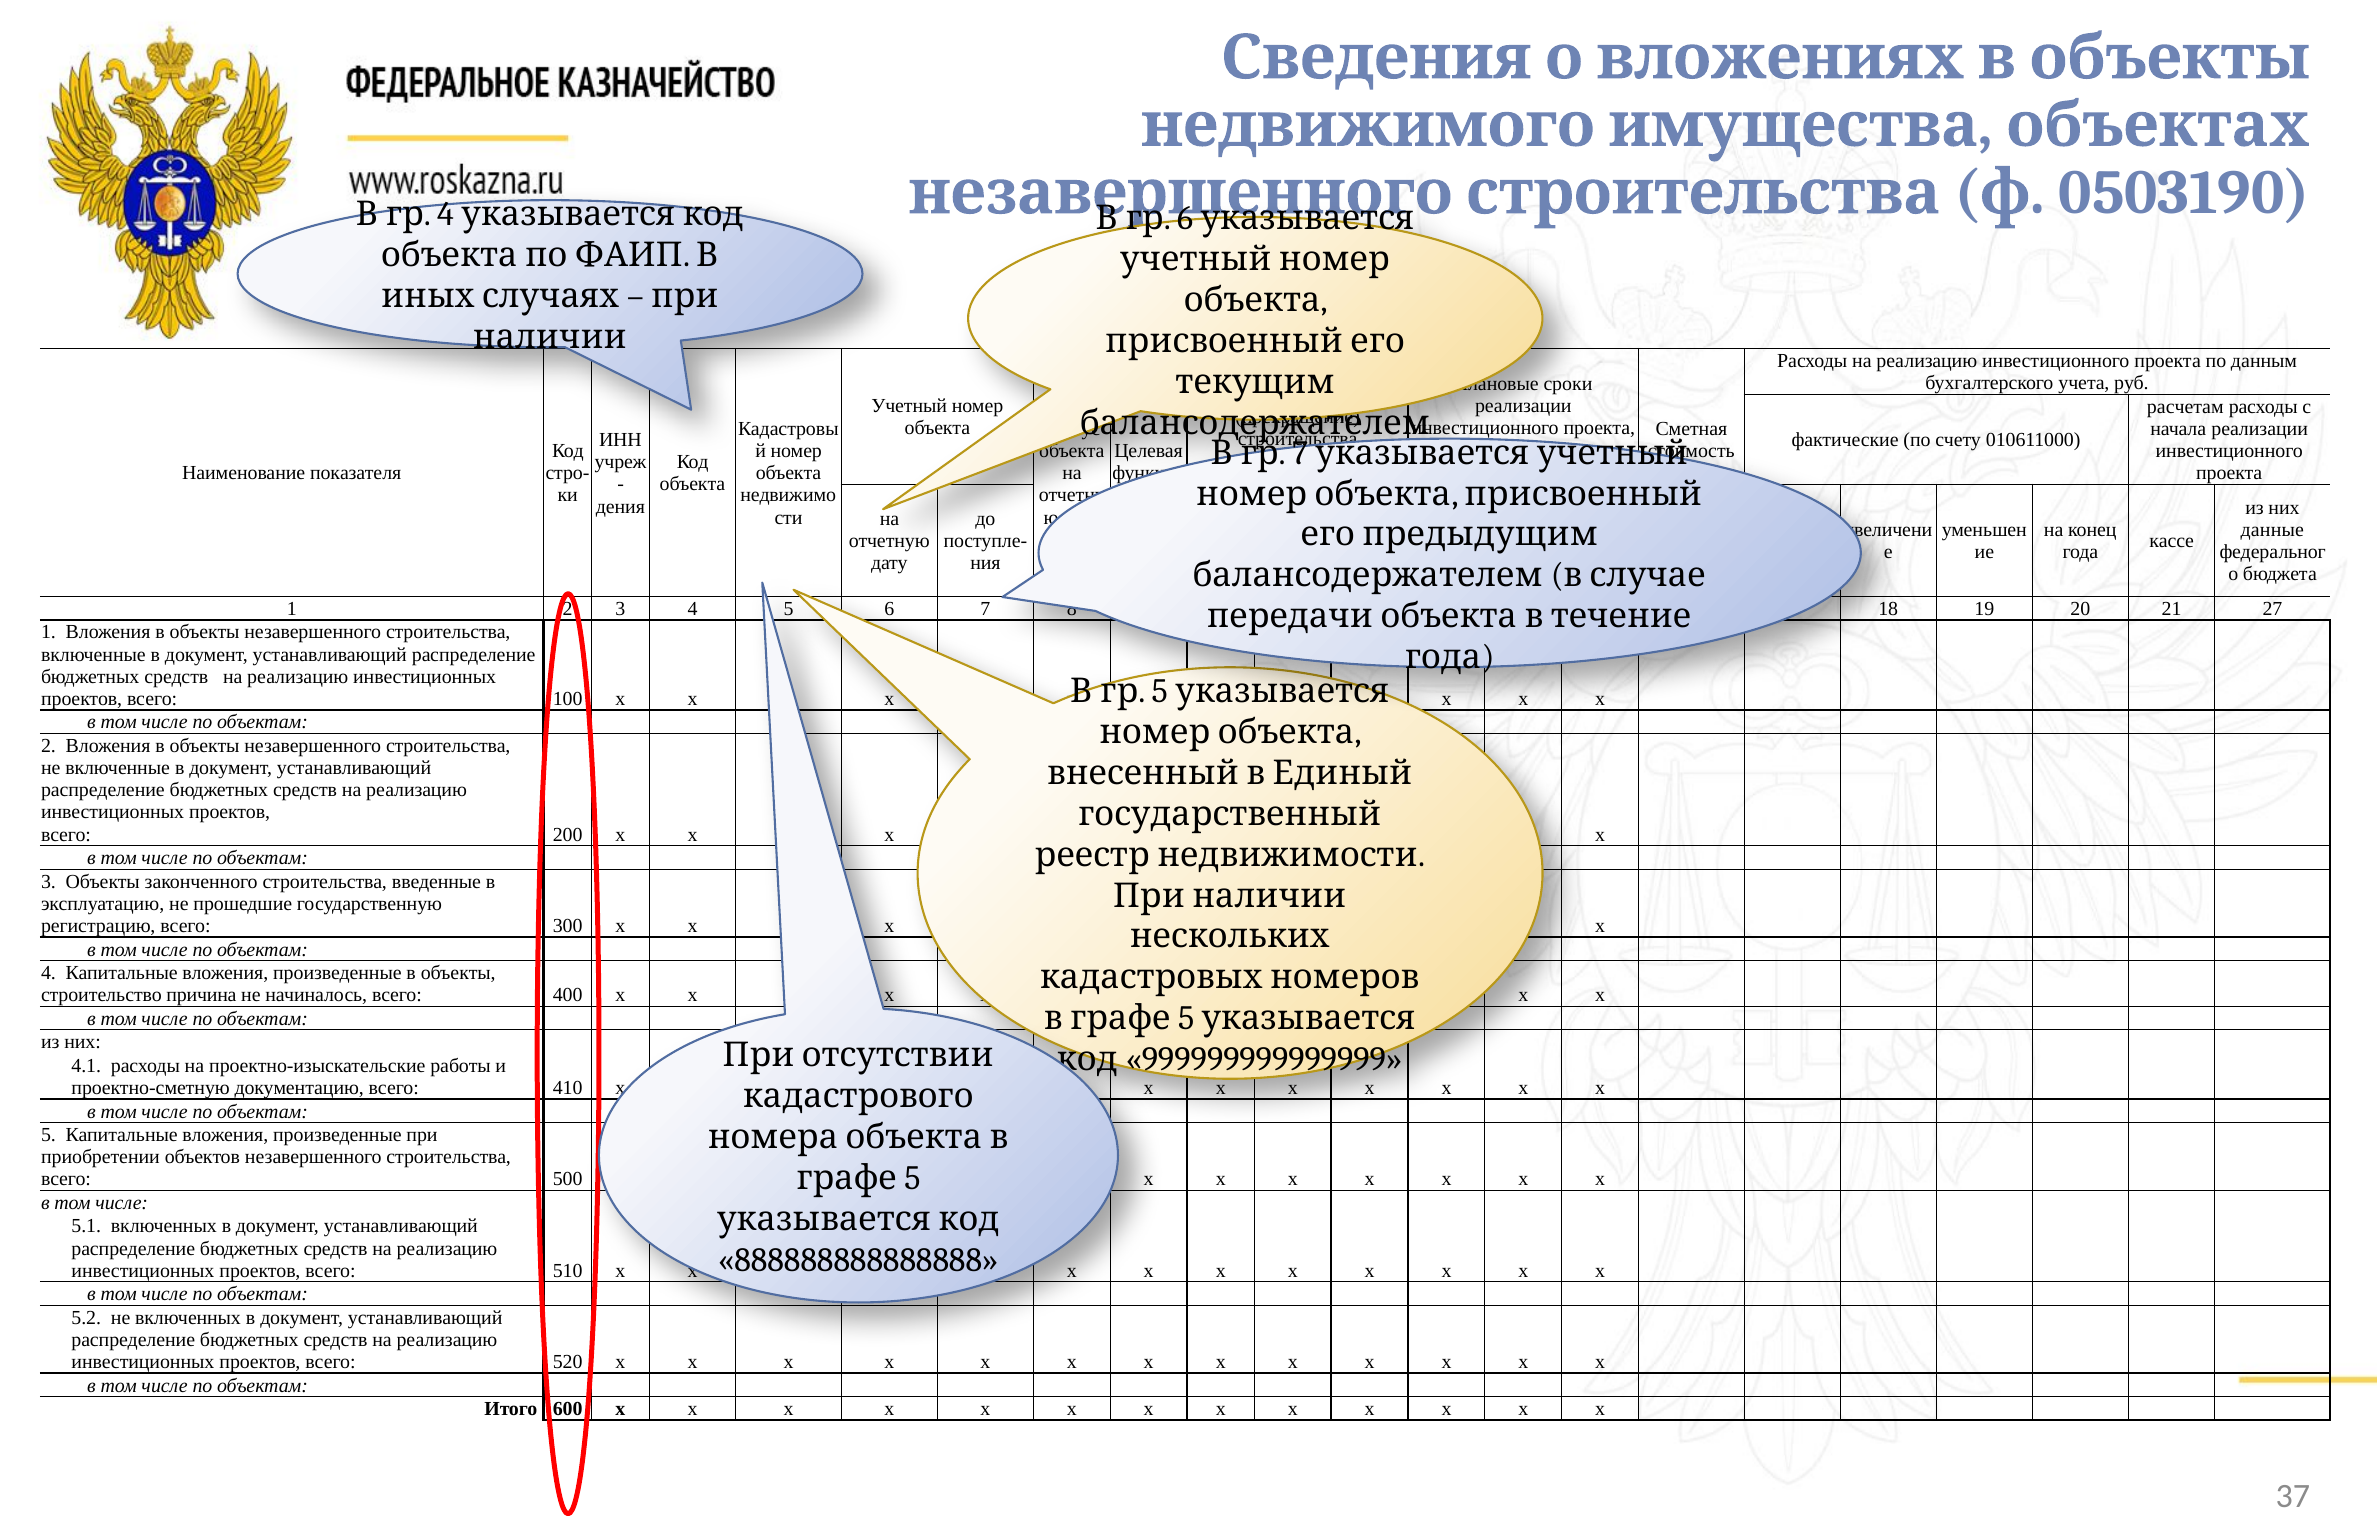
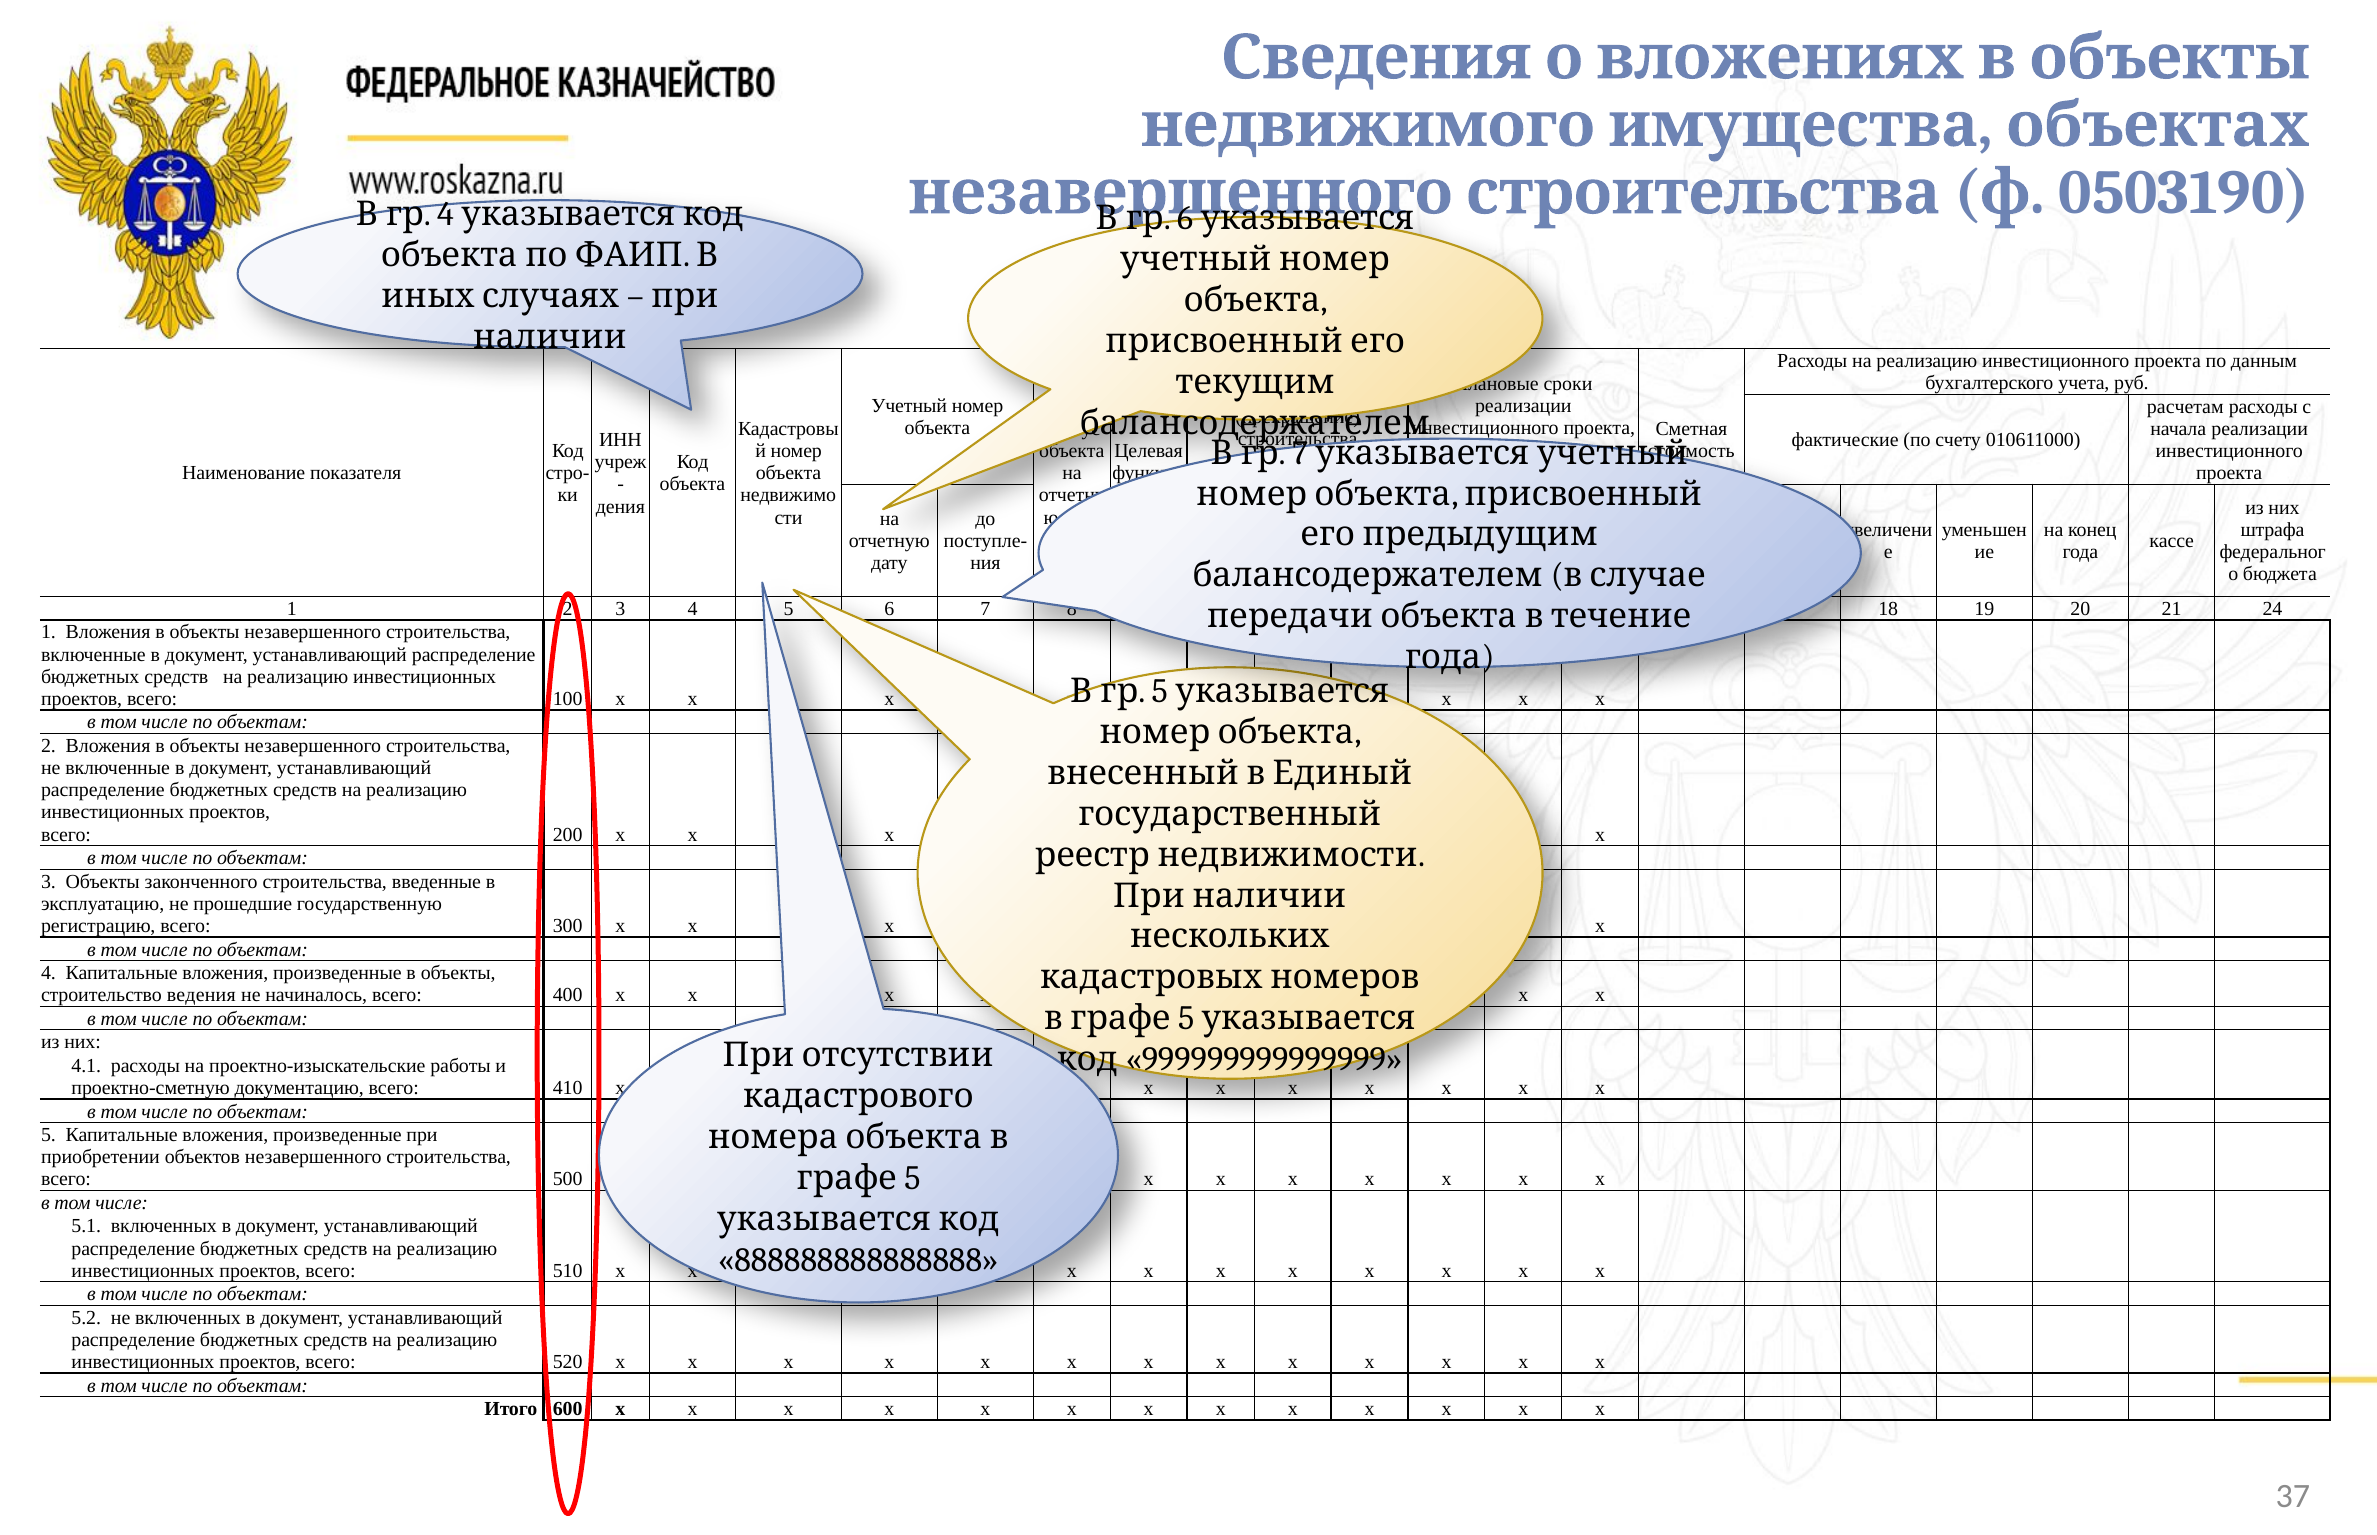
данные: данные -> штрафа (2273, 530)
27: 27 -> 24 (2272, 609)
причина: причина -> ведения (201, 995)
